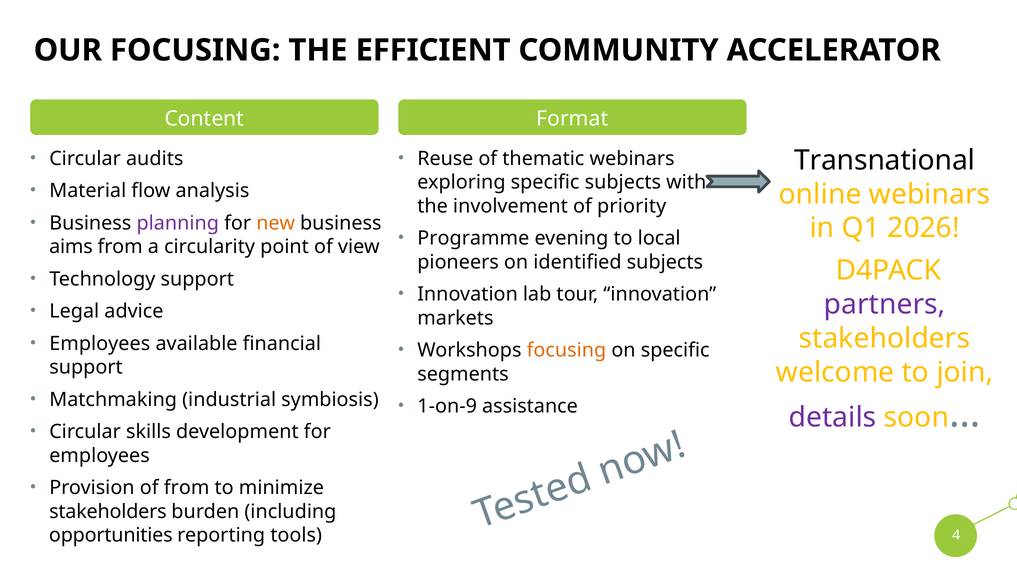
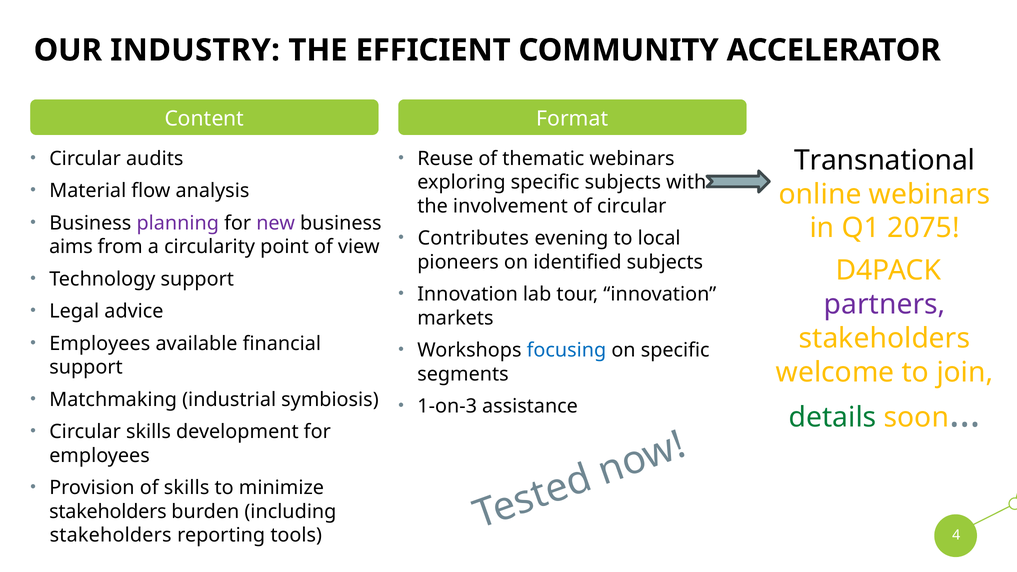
OUR FOCUSING: FOCUSING -> INDUSTRY (195, 50)
of priority: priority -> circular (632, 206)
new colour: orange -> purple (276, 223)
2026: 2026 -> 2075 (924, 228)
Programme: Programme -> Contributes (473, 238)
focusing colour: orange -> blue (566, 350)
1-on-9: 1-on-9 -> 1-on-3 (447, 406)
details colour: purple -> green (833, 417)
of from: from -> skills (187, 488)
opportunities: opportunities -> stakeholders (111, 535)
